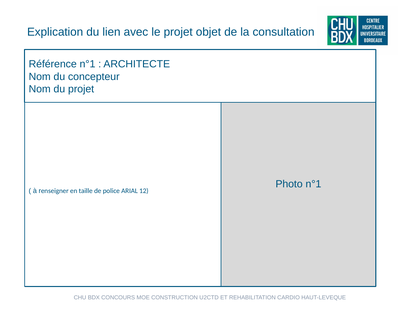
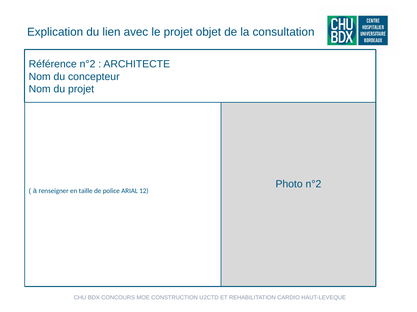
Référence n°1: n°1 -> n°2 (87, 64)
Photo n°1: n°1 -> n°2 (313, 185)
